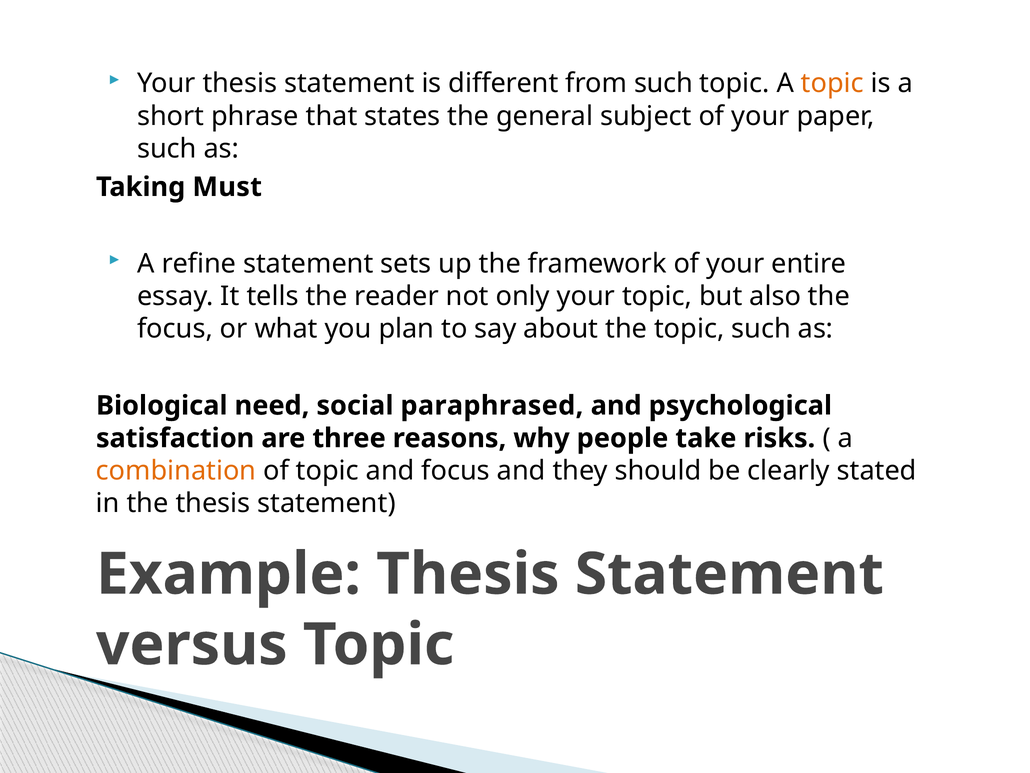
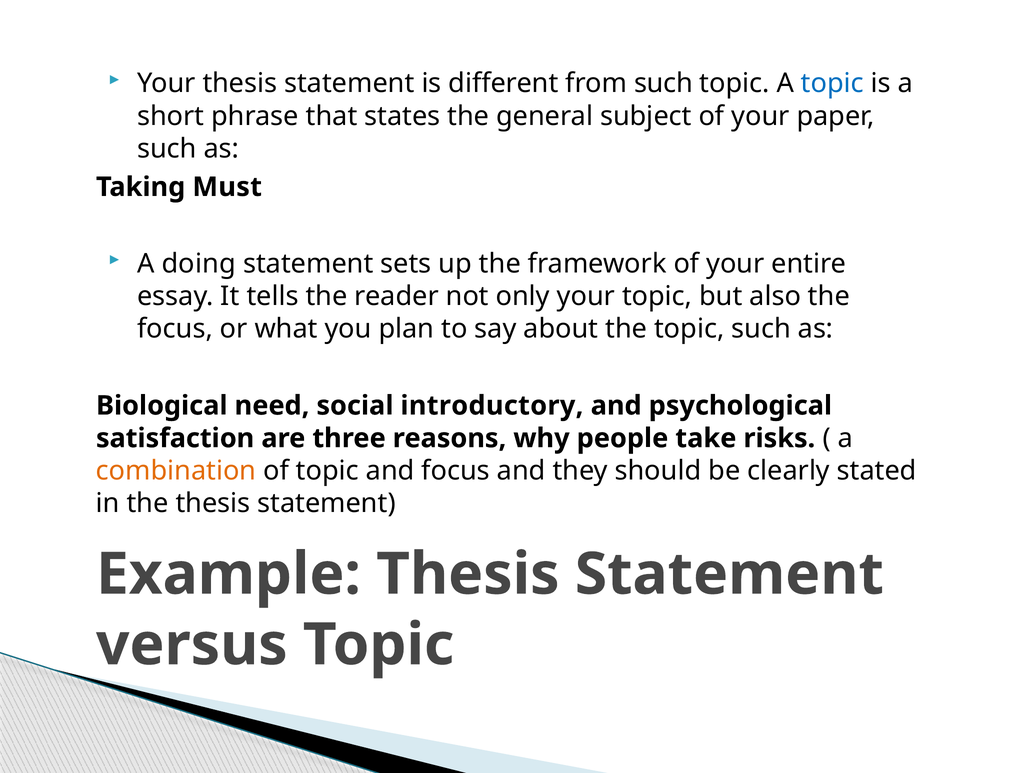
topic colour: orange -> blue (832, 83)
refine: refine -> doing (199, 264)
paraphrased: paraphrased -> introductory (492, 405)
